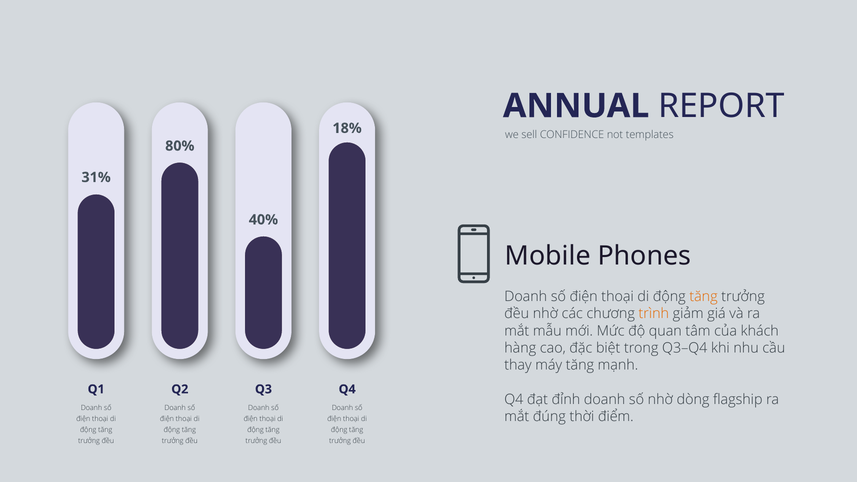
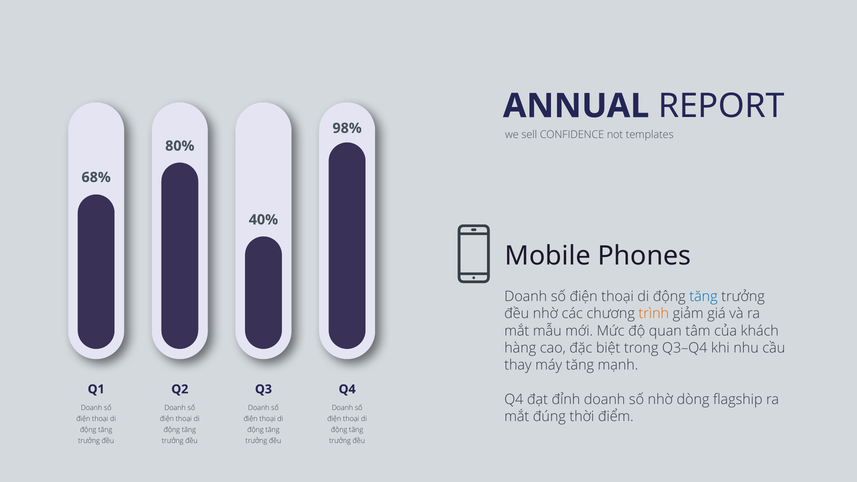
18%: 18% -> 98% (347, 128)
31%: 31% -> 68% (96, 177)
tăng colour: orange -> blue (704, 297)
